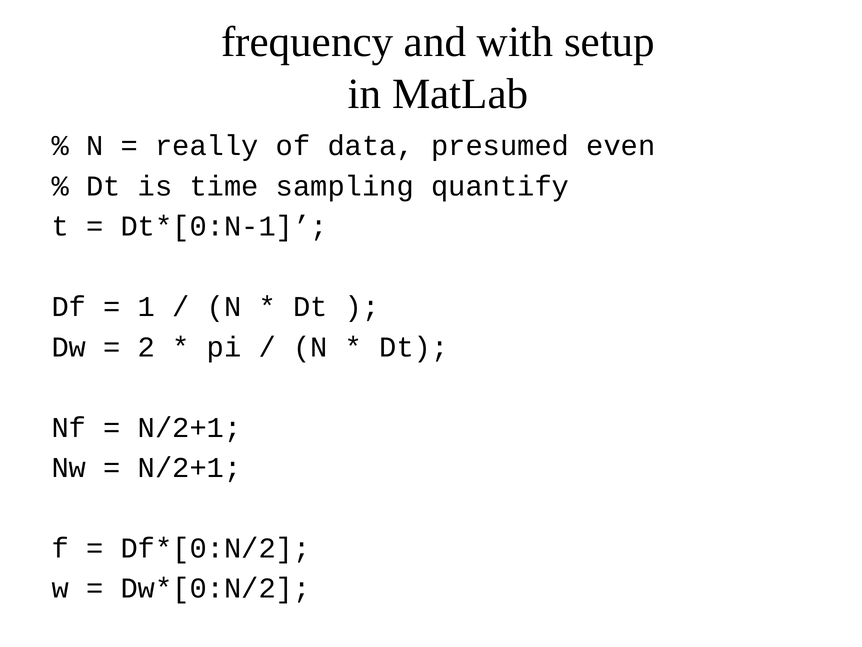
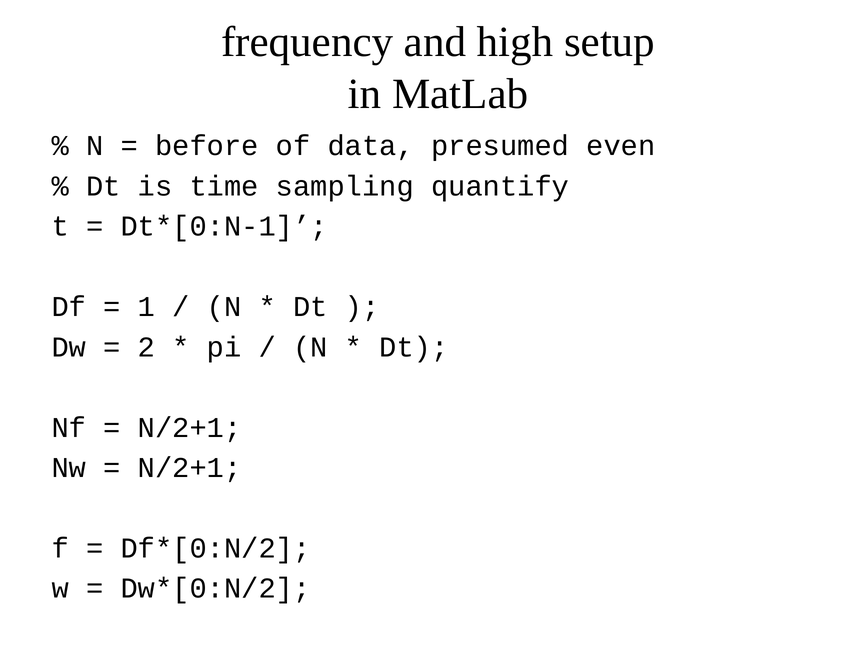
with: with -> high (515, 42)
really: really -> before (207, 146)
